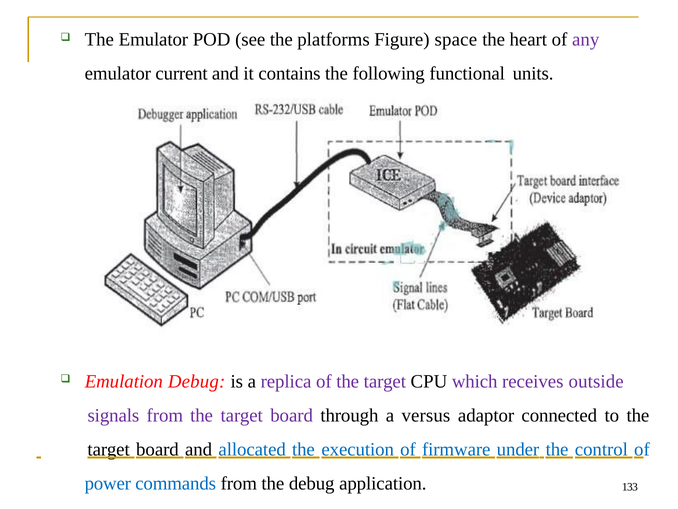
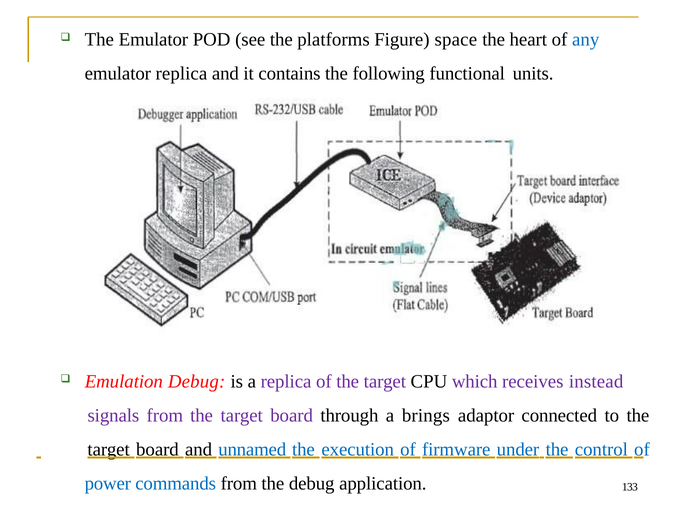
any colour: purple -> blue (586, 40)
emulator current: current -> replica (181, 74)
outside: outside -> instead (596, 381)
versus: versus -> brings (426, 415)
allocated: allocated -> unnamed (252, 449)
